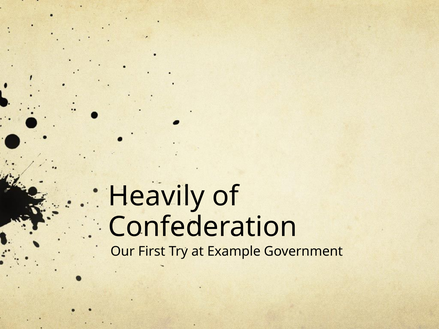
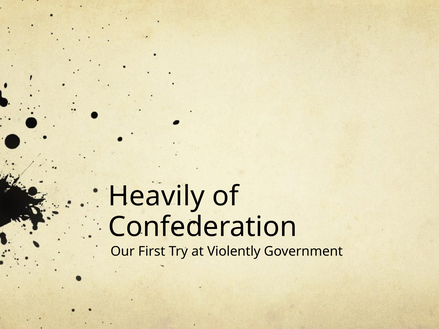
Example: Example -> Violently (234, 252)
